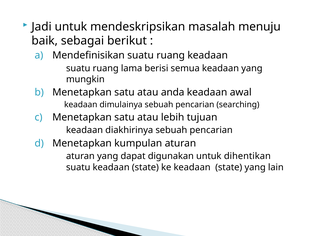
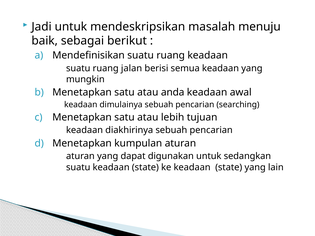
lama: lama -> jalan (132, 68)
dihentikan: dihentikan -> sedangkan (247, 156)
